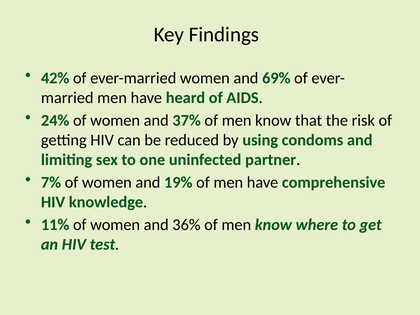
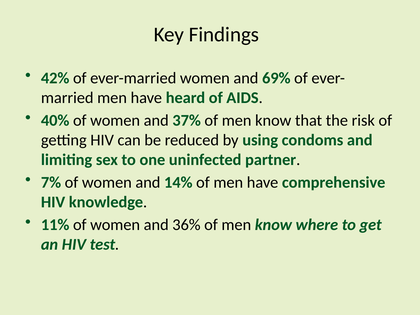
24%: 24% -> 40% (55, 121)
19%: 19% -> 14% (178, 182)
